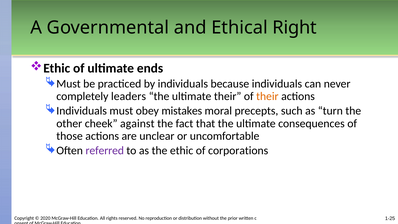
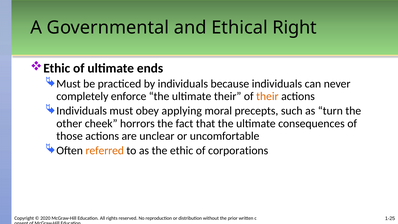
leaders: leaders -> enforce (129, 96)
mistakes: mistakes -> applying (182, 111)
against: against -> horrors (137, 123)
referred colour: purple -> orange (105, 151)
